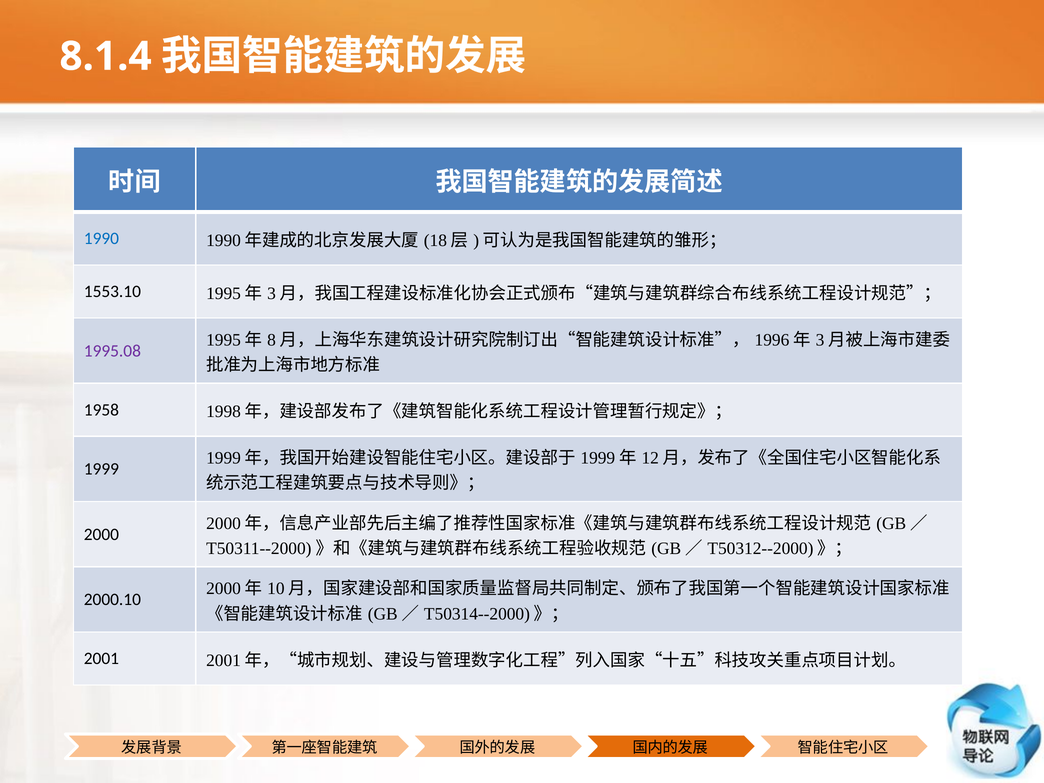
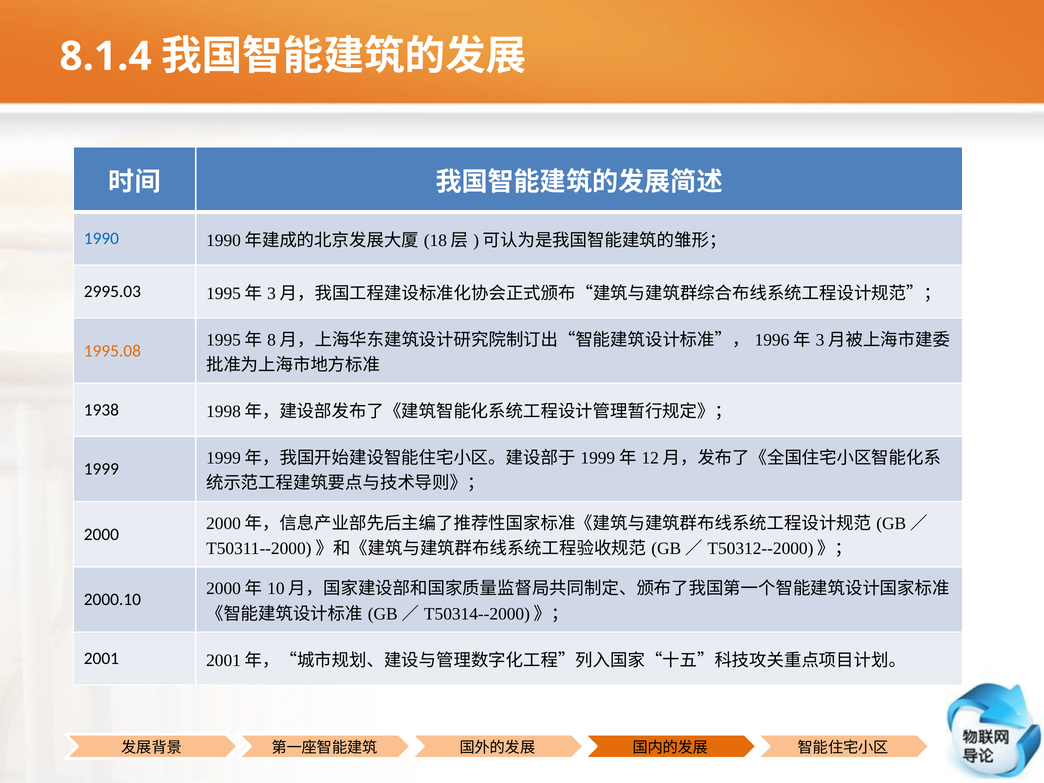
1553.10: 1553.10 -> 2995.03 (112, 292)
1995.08 colour: purple -> orange (112, 351)
1958: 1958 -> 1938 (101, 410)
